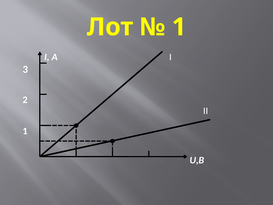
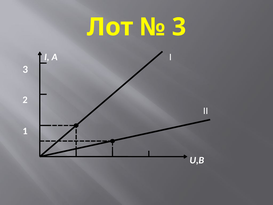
1: 1 -> 3 (179, 27)
